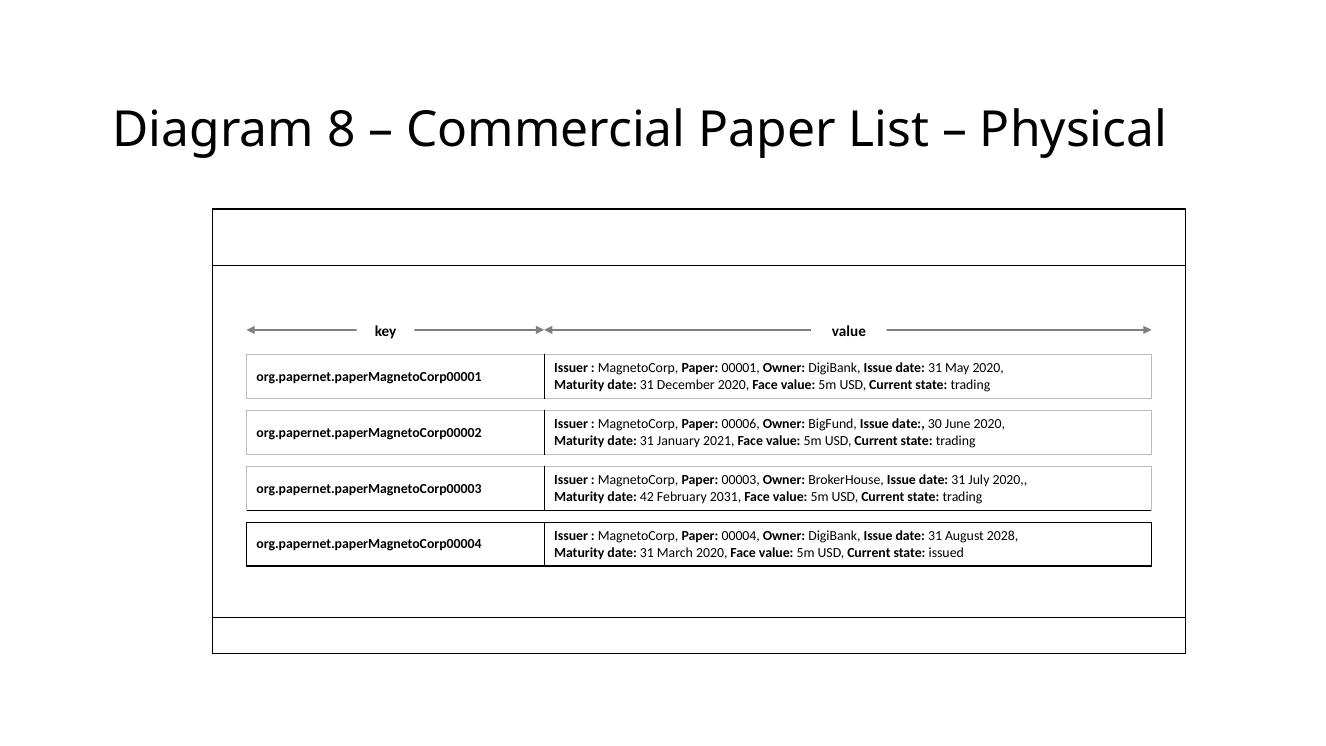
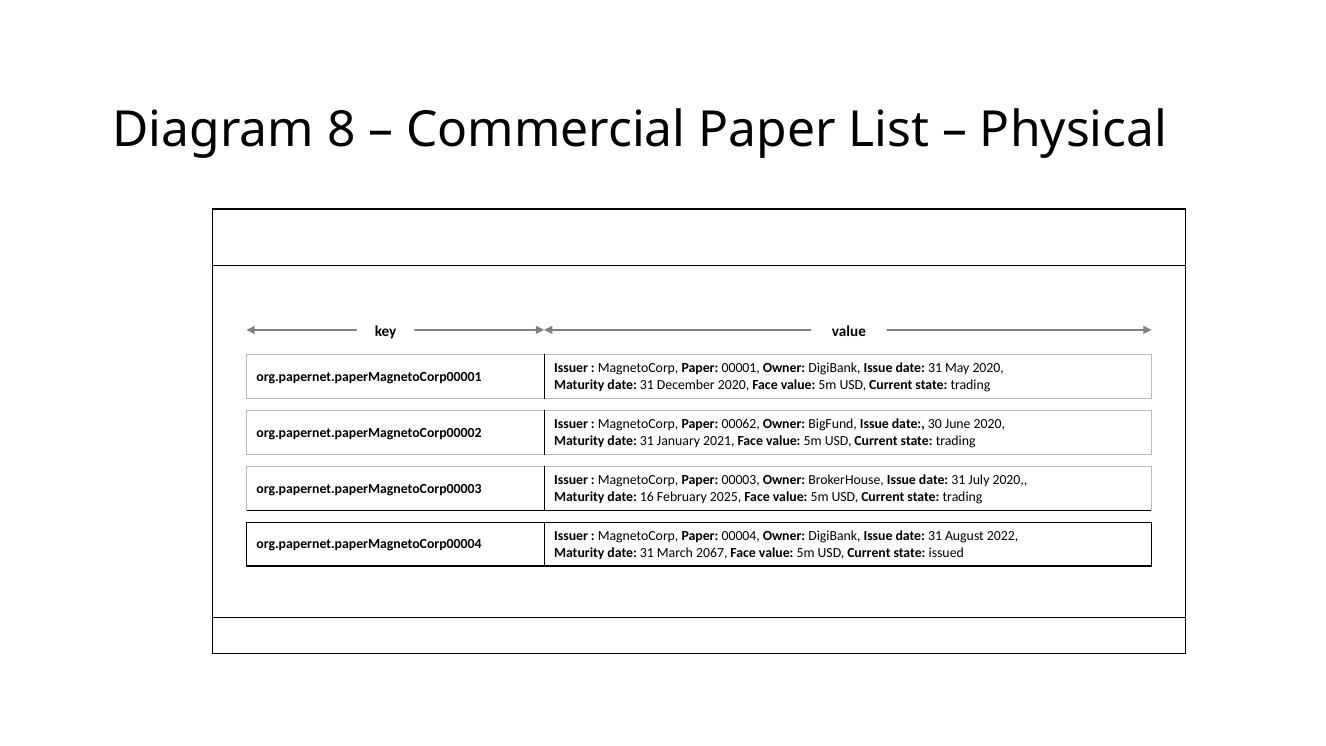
00006: 00006 -> 00062 (741, 424)
42: 42 -> 16 (647, 497)
2031: 2031 -> 2025 (726, 497)
2028: 2028 -> 2022 (1003, 536)
March 2020: 2020 -> 2067 (712, 553)
